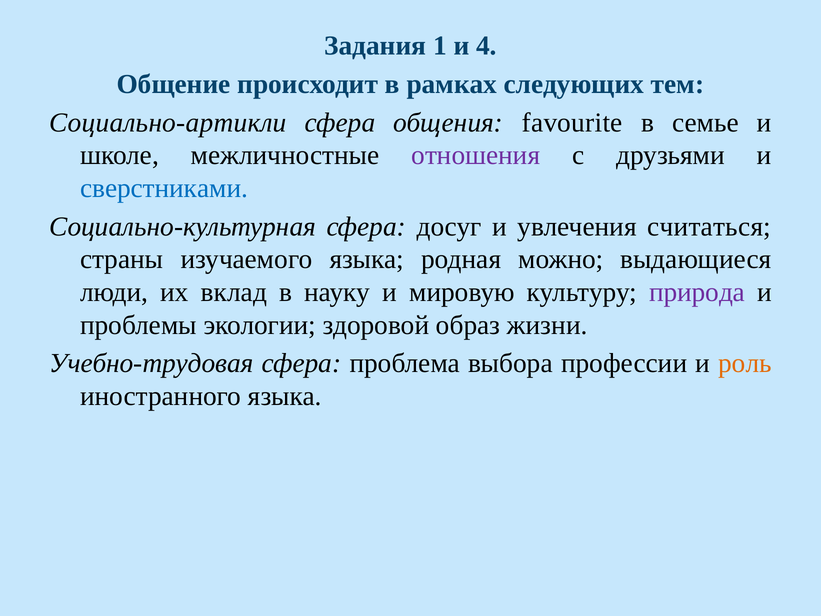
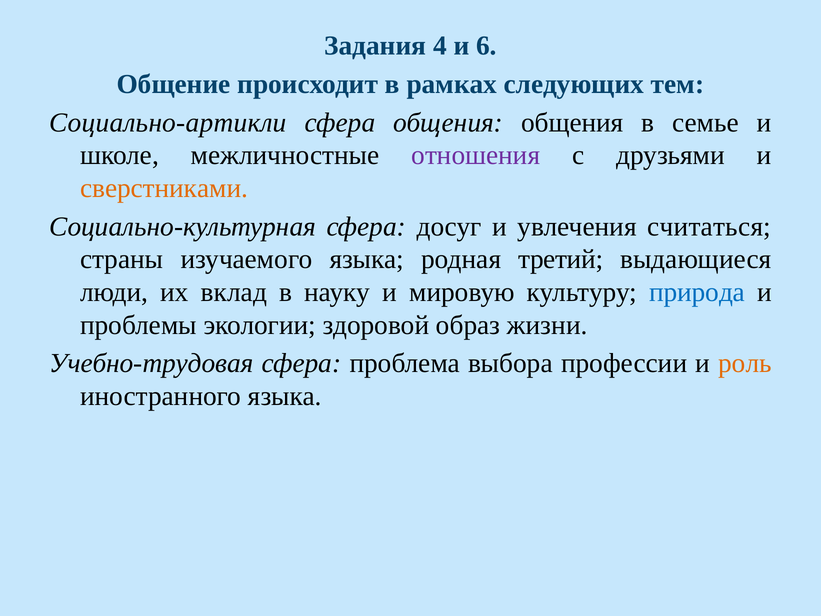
1: 1 -> 4 (440, 46)
4: 4 -> 6 (486, 46)
общения favourite: favourite -> общения (572, 122)
сверстниками colour: blue -> orange (164, 188)
можно: можно -> третий (561, 259)
природа colour: purple -> blue (697, 292)
